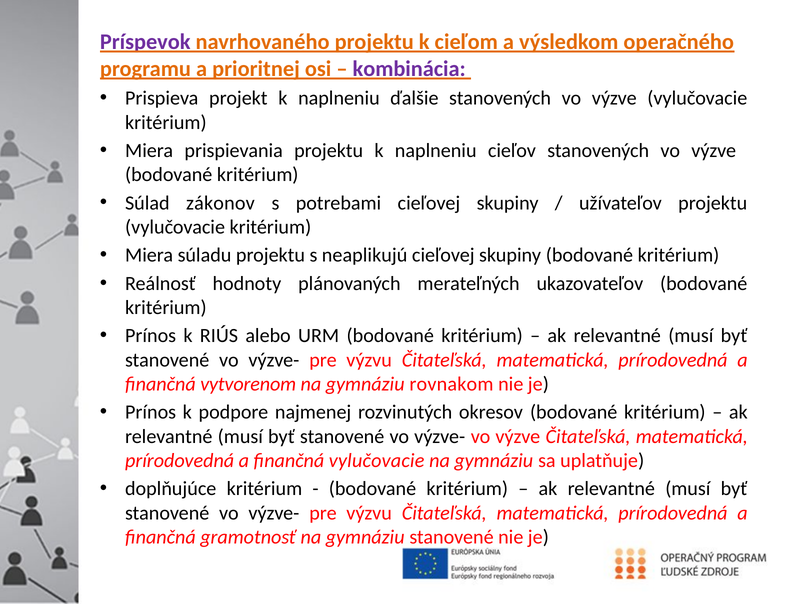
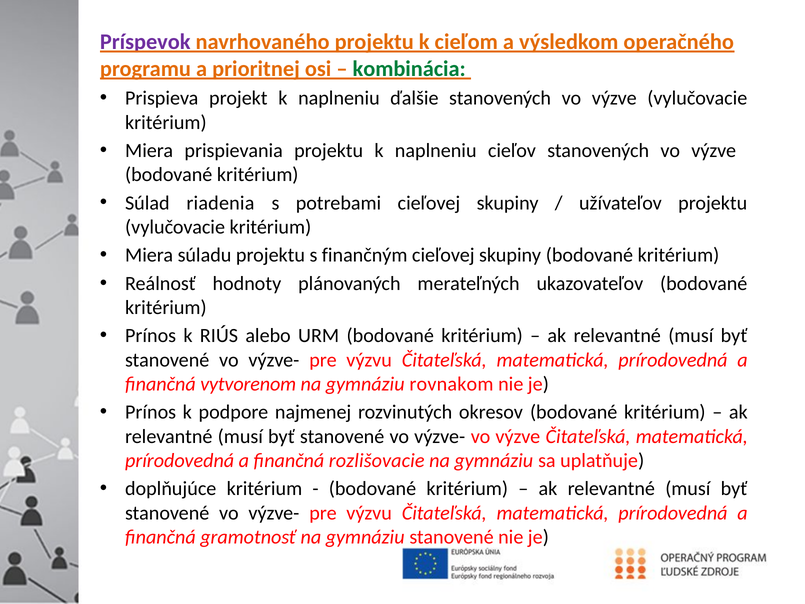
kombinácia colour: purple -> green (409, 69)
zákonov: zákonov -> riadenia (220, 203)
neaplikujú: neaplikujú -> finančným (365, 255)
finančná vylučovacie: vylučovacie -> rozlišovacie (377, 460)
